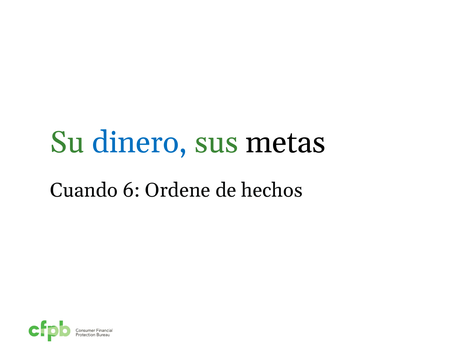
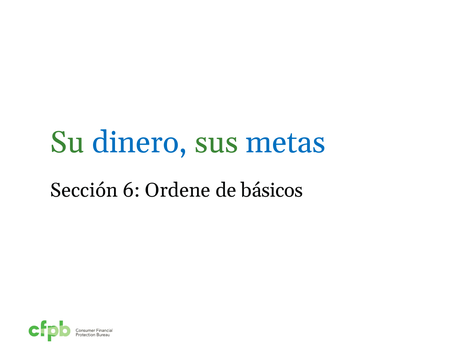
metas colour: black -> blue (285, 142)
Cuando: Cuando -> Sección (84, 190)
hechos: hechos -> básicos (272, 190)
